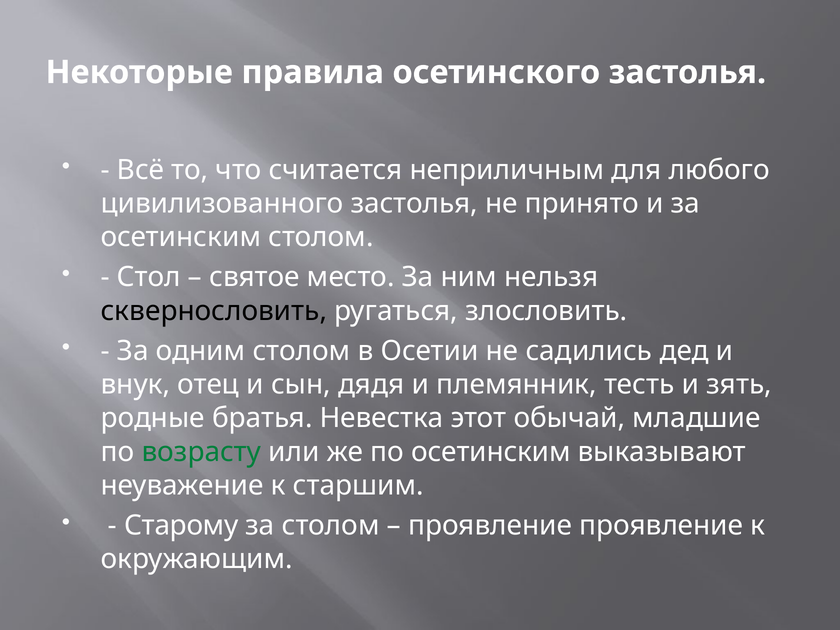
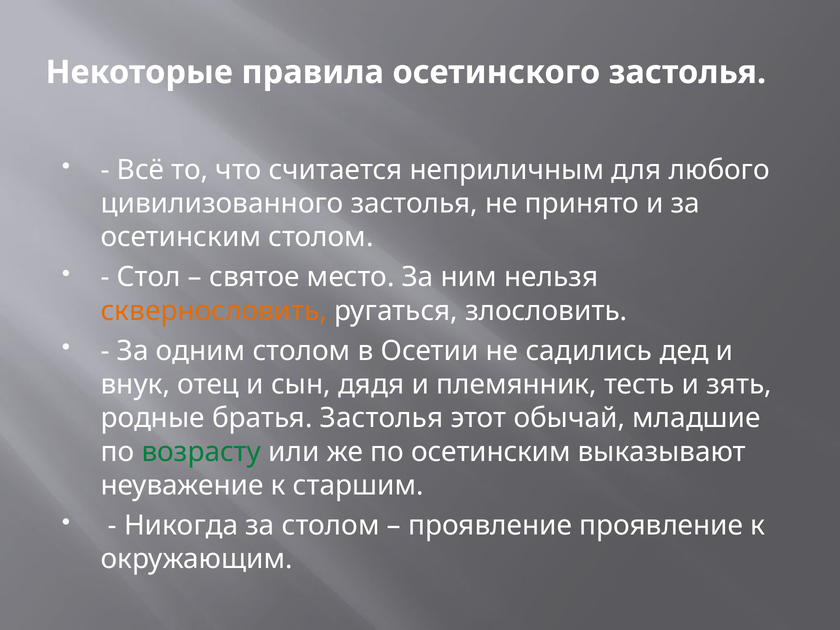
сквернословить colour: black -> orange (214, 311)
братья Невестка: Невестка -> Застолья (382, 418)
Старому: Старому -> Никогда (181, 526)
